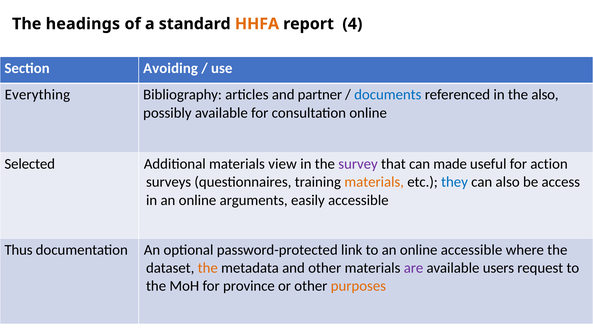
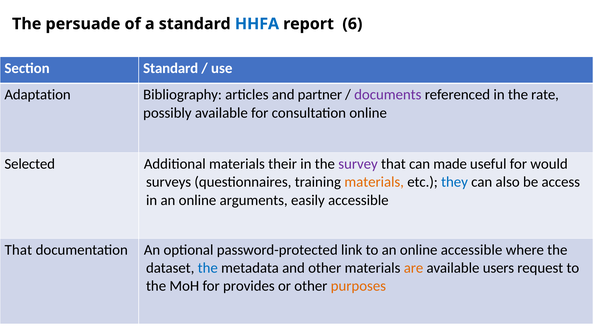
headings: headings -> persuade (83, 24)
HHFA colour: orange -> blue (257, 24)
4: 4 -> 6 (352, 24)
Section Avoiding: Avoiding -> Standard (171, 68)
Everything: Everything -> Adaptation (38, 95)
documents colour: blue -> purple (388, 95)
the also: also -> rate (545, 95)
view: view -> their (283, 164)
action: action -> would (549, 164)
Thus: Thus -> That (18, 250)
the colour: orange -> blue (208, 268)
are colour: purple -> orange (414, 268)
province: province -> provides (249, 286)
